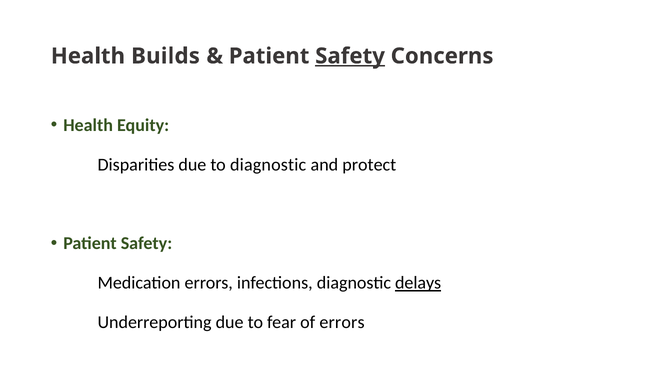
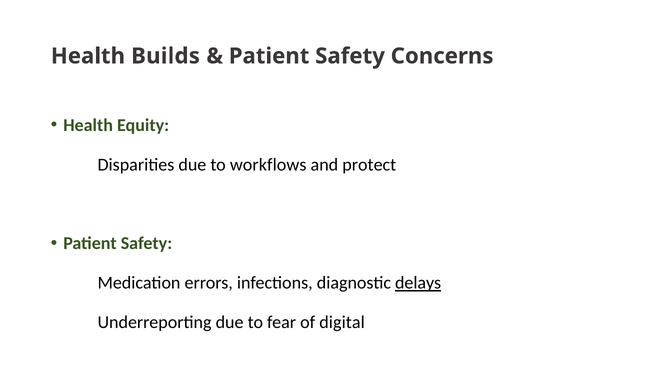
Safety underline: present -> none (350, 56)
to diagnostic: diagnostic -> workflows (268, 165)
of errors: errors -> digital (342, 322)
